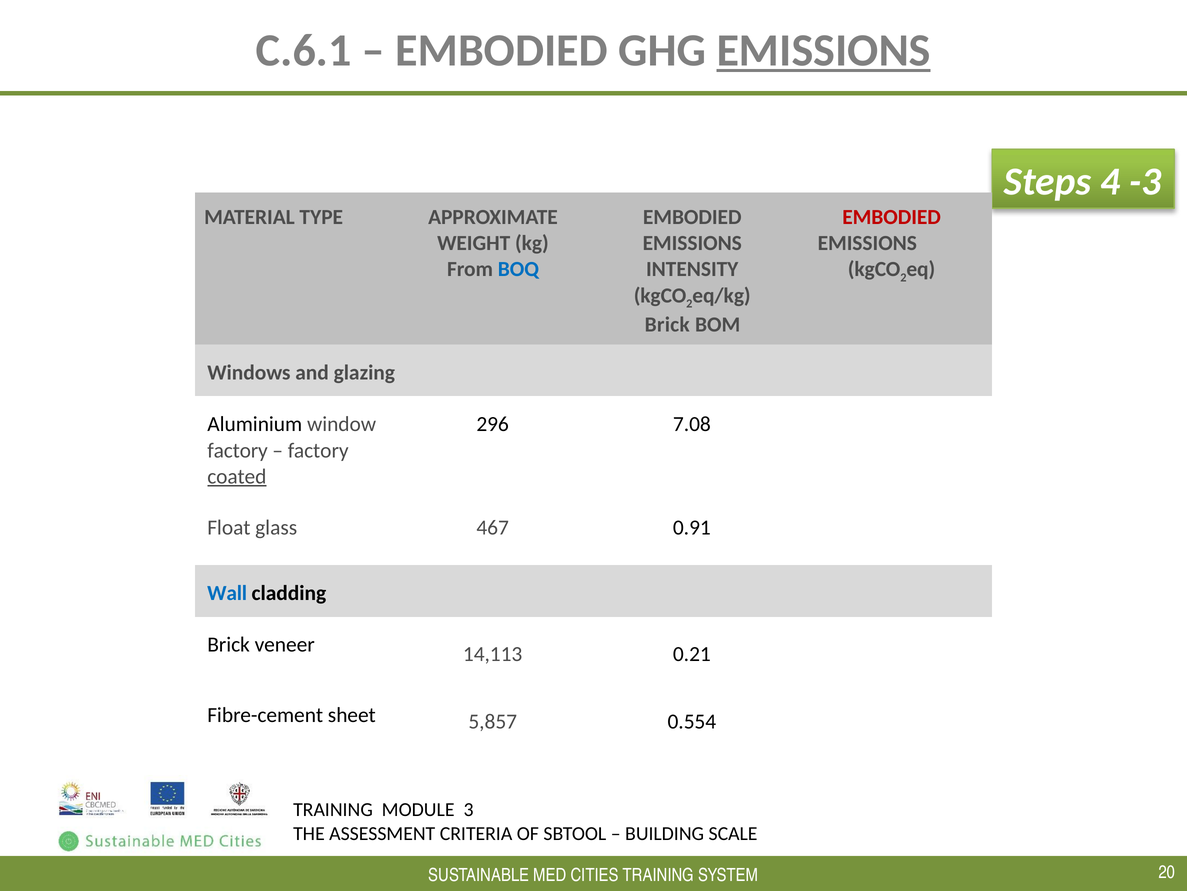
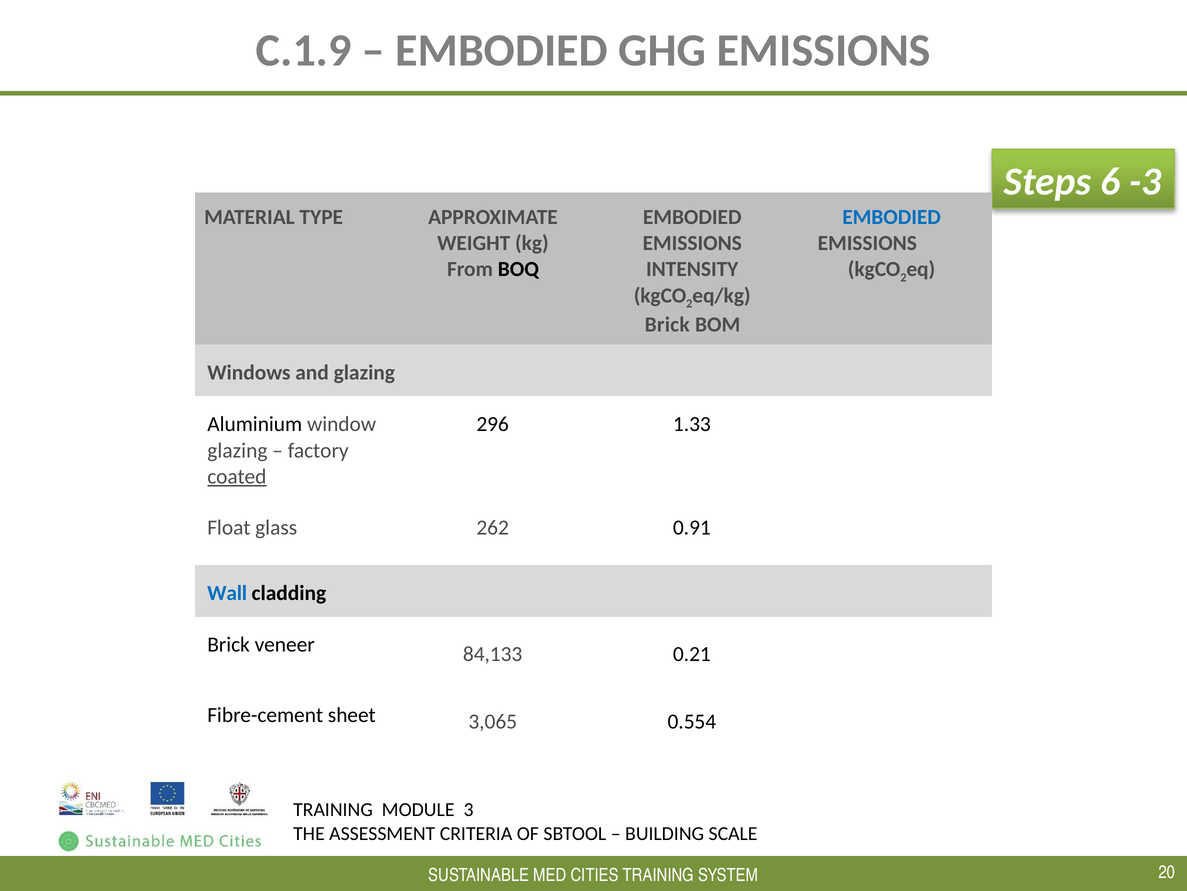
C.6.1: C.6.1 -> C.1.9 (304, 51)
EMISSIONS underline: present -> none (824, 51)
4: 4 -> 6 (1110, 181)
EMBODIED colour: red -> blue (892, 217)
BOQ colour: blue -> black (518, 269)
7.08: 7.08 -> 1.33 (692, 424)
factory: factory -> glazing (237, 450)
467: 467 -> 262 (493, 527)
14,113: 14,113 -> 84,133 (493, 653)
5,857: 5,857 -> 3,065 (493, 721)
